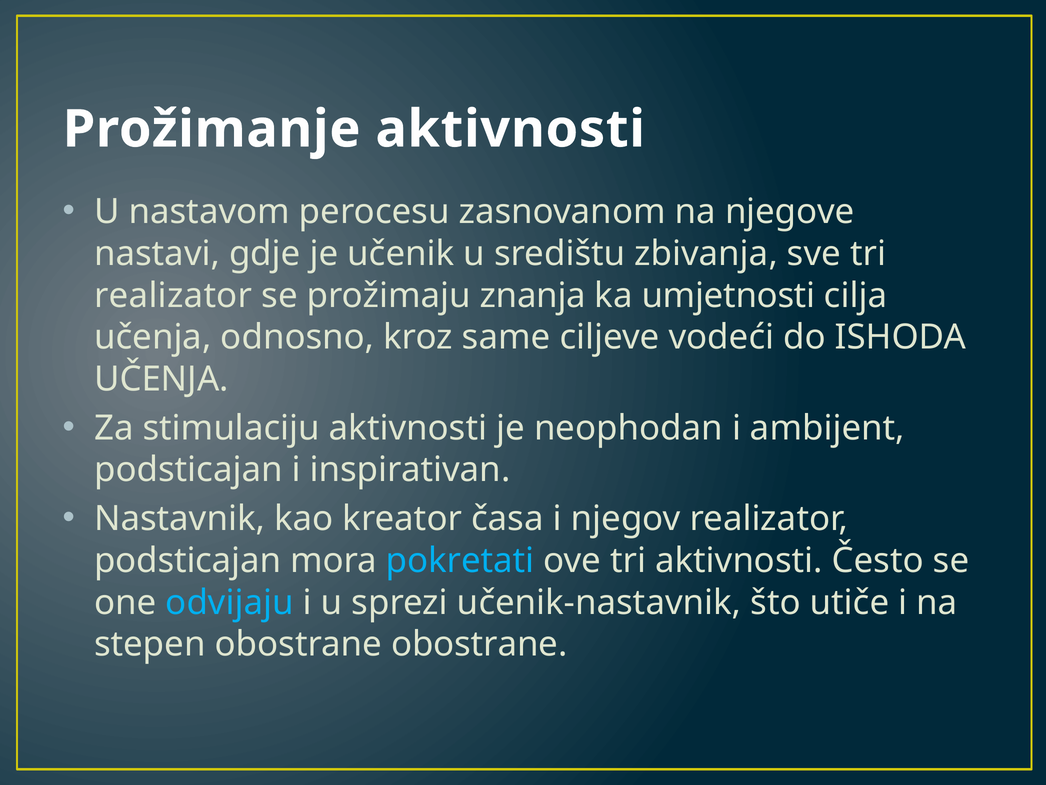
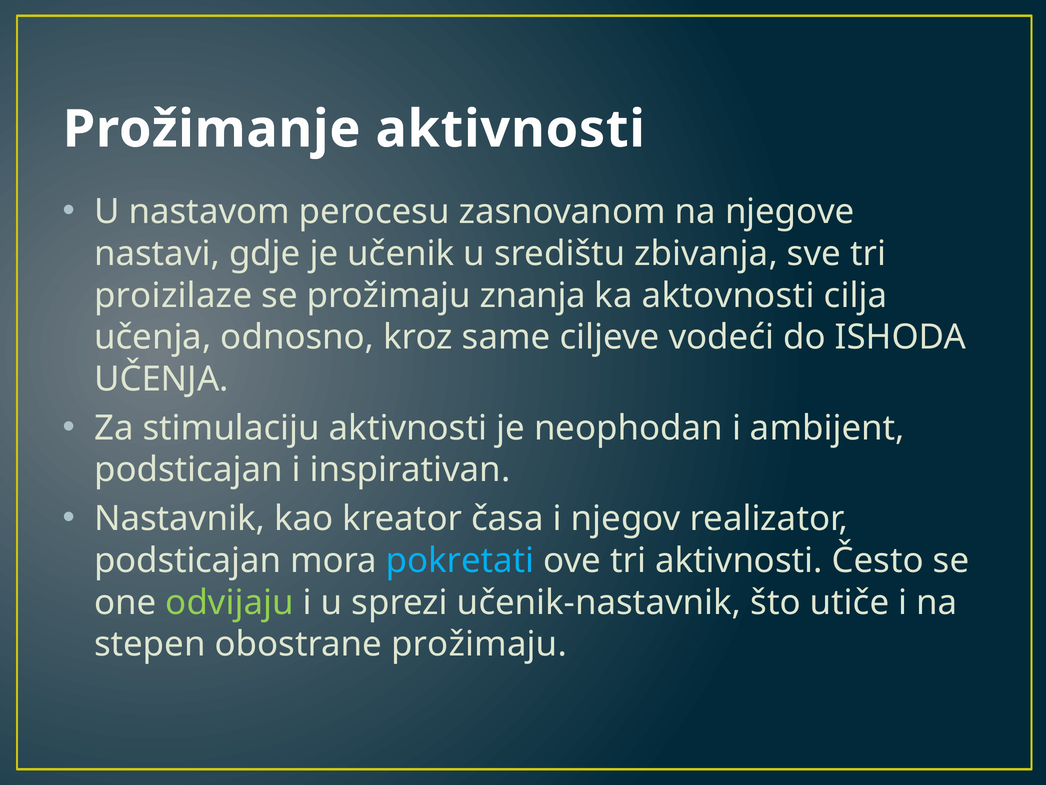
realizator: realizator -> proizilaze (173, 295)
umjetnosti: umjetnosti -> aktovnosti (728, 295)
odvijaju colour: light blue -> light green (230, 602)
obostrane obostrane: obostrane -> prožimaju (479, 644)
